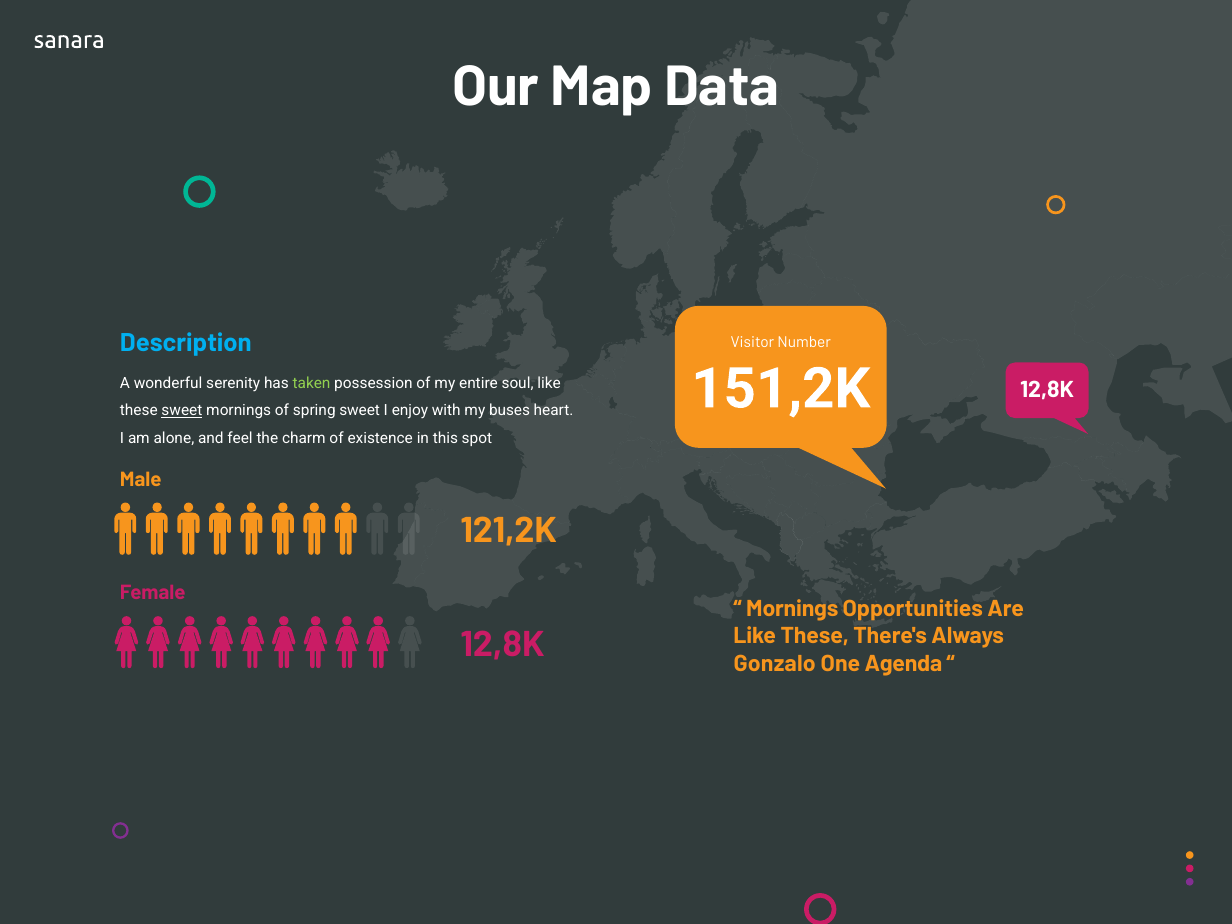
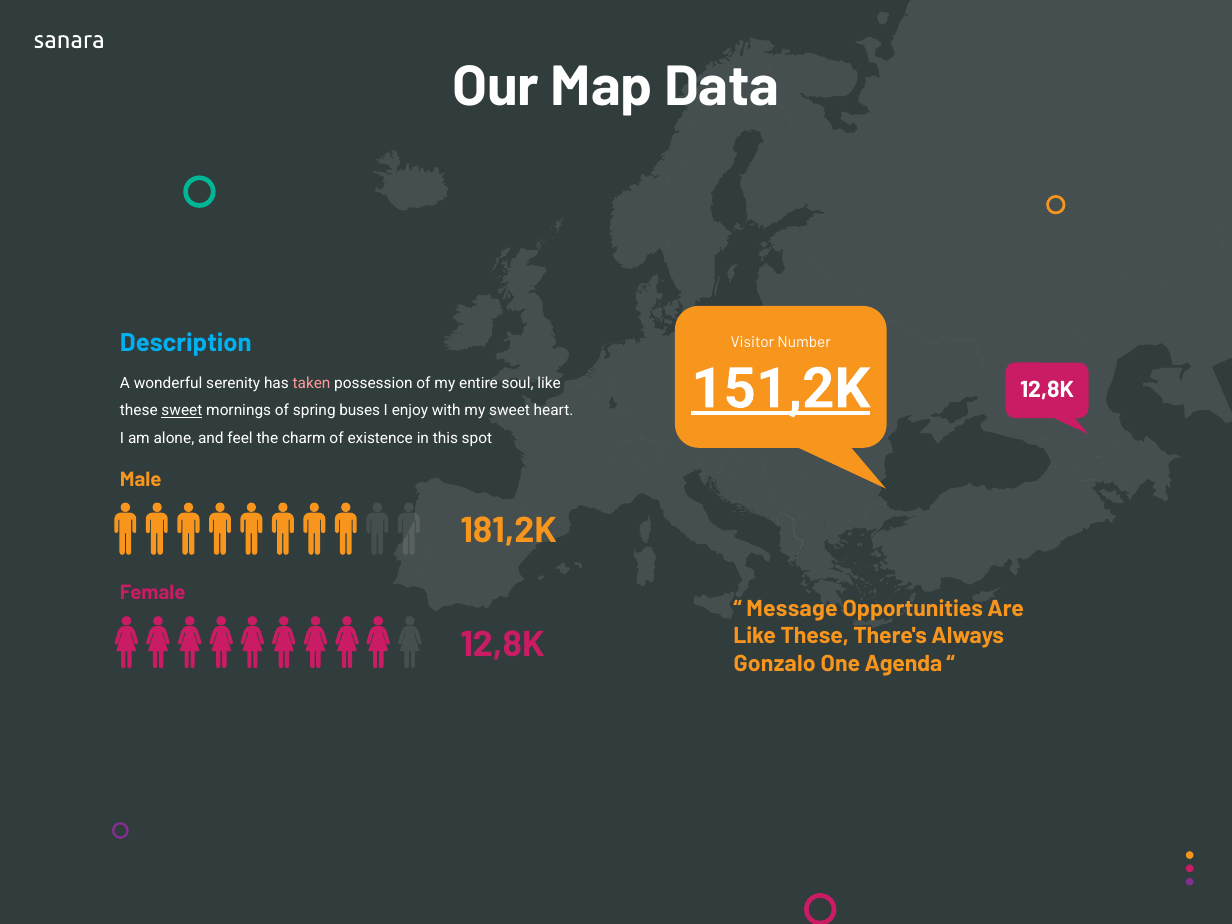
151,2K underline: none -> present (781, 389)
taken colour: light green -> pink (312, 383)
spring sweet: sweet -> buses (360, 411)
my buses: buses -> sweet (510, 411)
121,2K: 121,2K -> 181,2K (509, 531)
Mornings: Mornings -> Message (792, 609)
